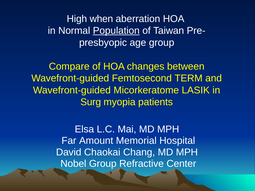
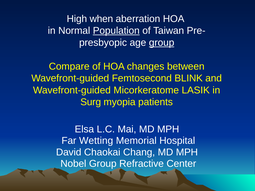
group underline: none -> present (162, 43)
TERM: TERM -> BLINK (189, 78)
Amount: Amount -> Wetting (96, 141)
